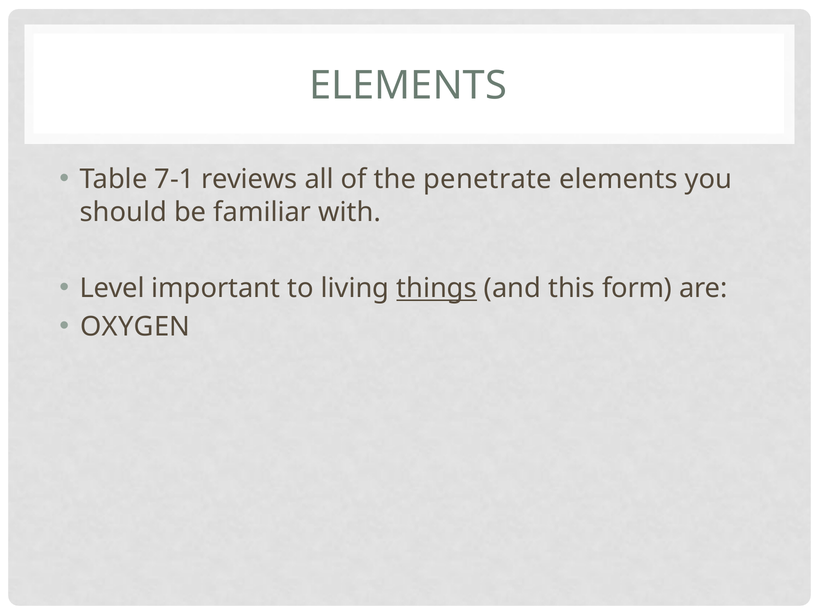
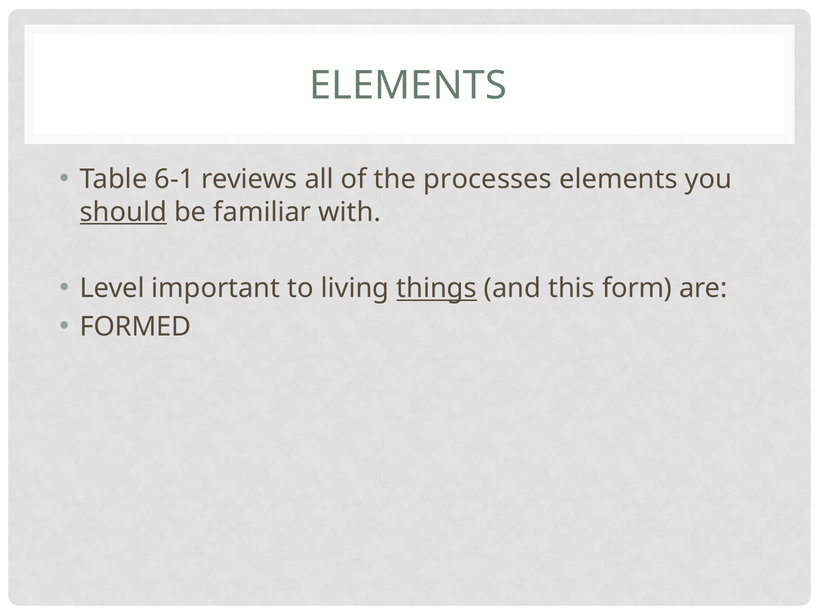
7-1: 7-1 -> 6-1 (174, 179)
penetrate: penetrate -> processes (488, 179)
should underline: none -> present (123, 212)
OXYGEN: OXYGEN -> FORMED (135, 327)
